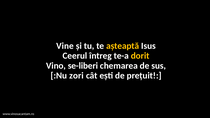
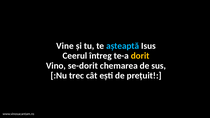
așteaptă colour: yellow -> light blue (123, 46)
se-liberi: se-liberi -> se-dorit (83, 66)
zori: zori -> trec (77, 76)
